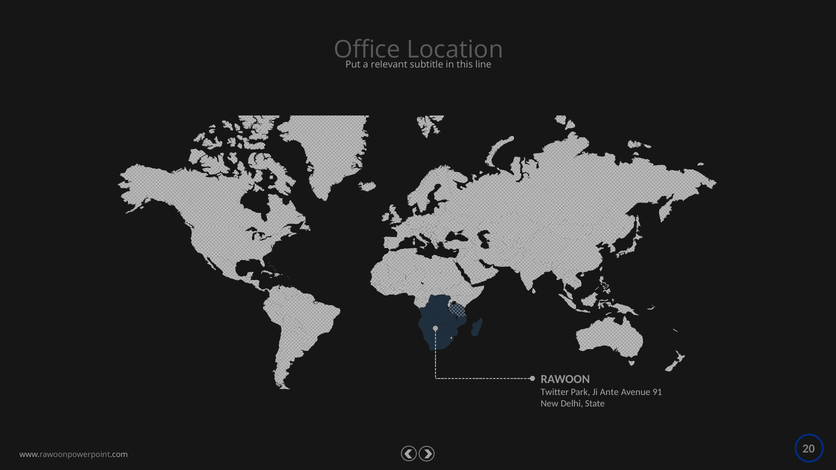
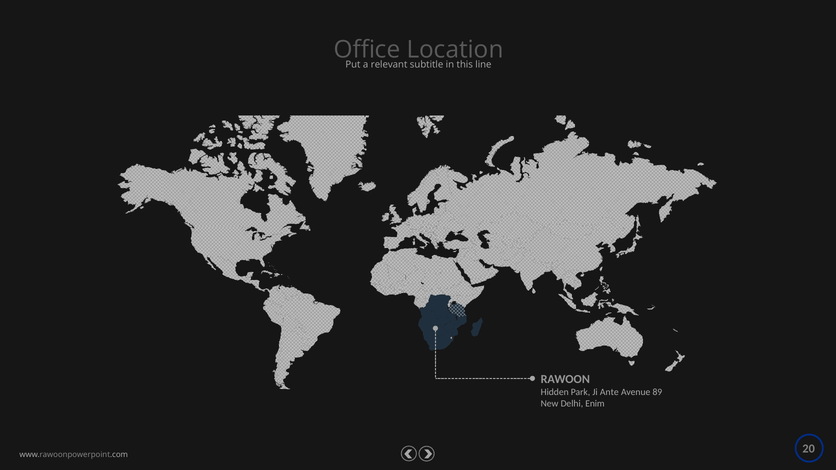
Twitter: Twitter -> Hidden (555, 392)
91: 91 -> 89 (657, 392)
State: State -> Enim (595, 404)
